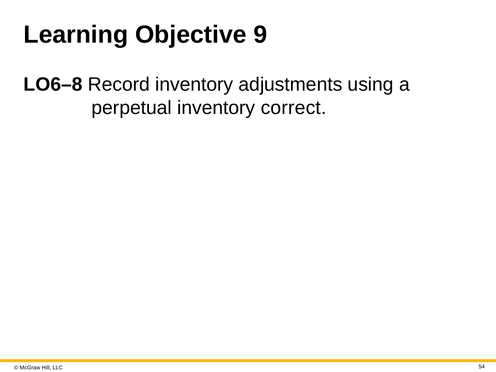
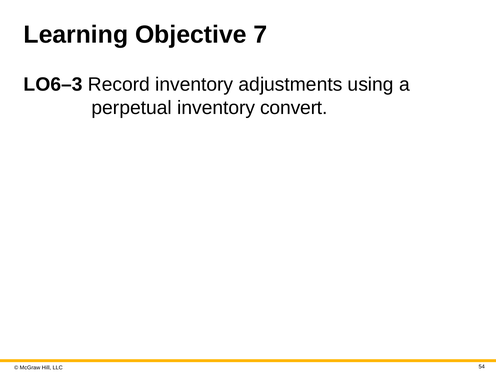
9: 9 -> 7 (260, 35)
O6–8: O6–8 -> O6–3 (59, 85)
correct: correct -> convert (294, 108)
